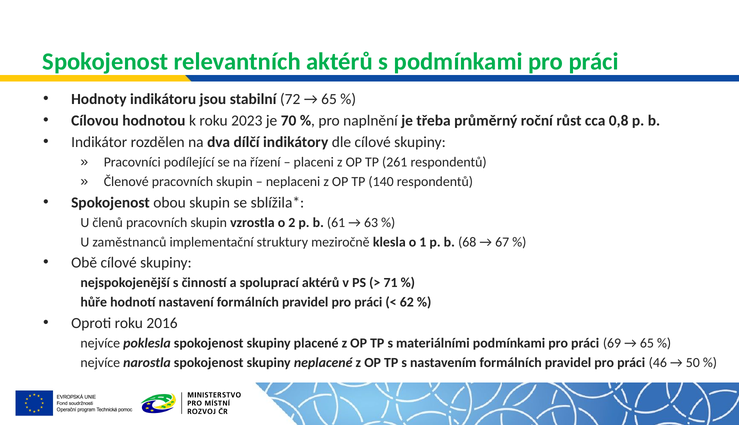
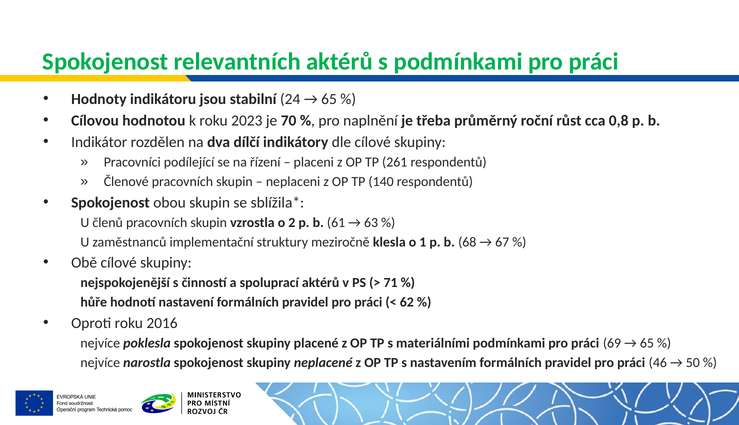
72: 72 -> 24 (290, 99)
